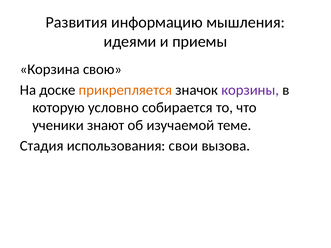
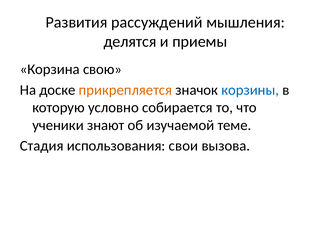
информацию: информацию -> рассуждений (157, 22)
идеями: идеями -> делятся (130, 42)
корзины colour: purple -> blue (250, 90)
